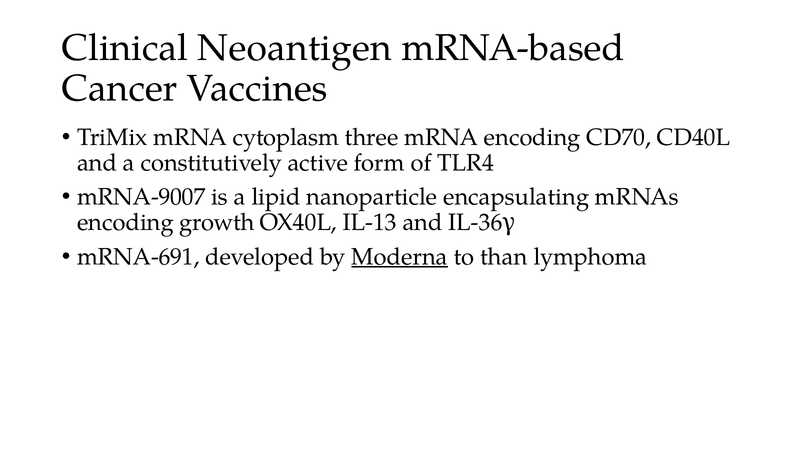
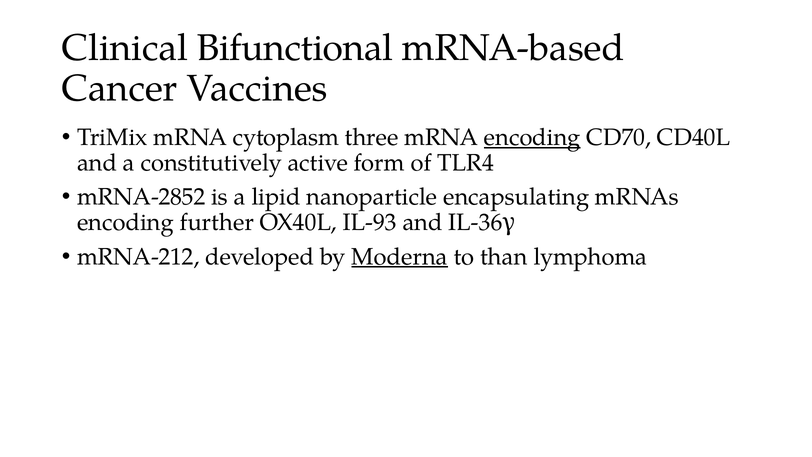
Neoantigen: Neoantigen -> Bifunctional (295, 48)
encoding underline: none -> present (532, 137)
mRNA-9007: mRNA-9007 -> mRNA-2852 (141, 197)
growth: growth -> further (217, 222)
IL-13: IL-13 -> IL-93 (370, 222)
mRNA-691: mRNA-691 -> mRNA-212 (138, 257)
